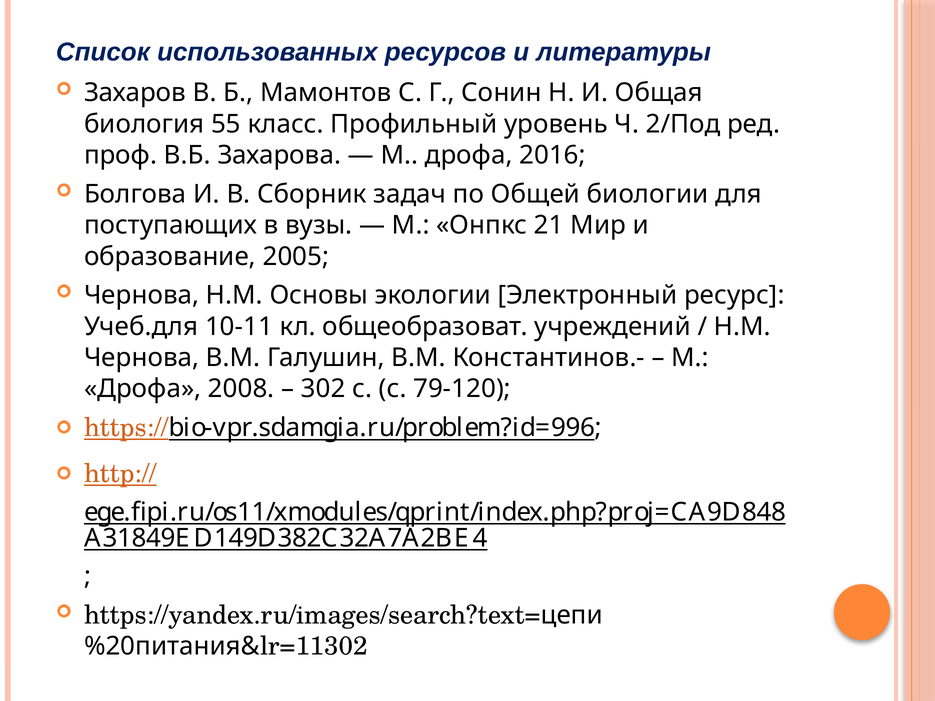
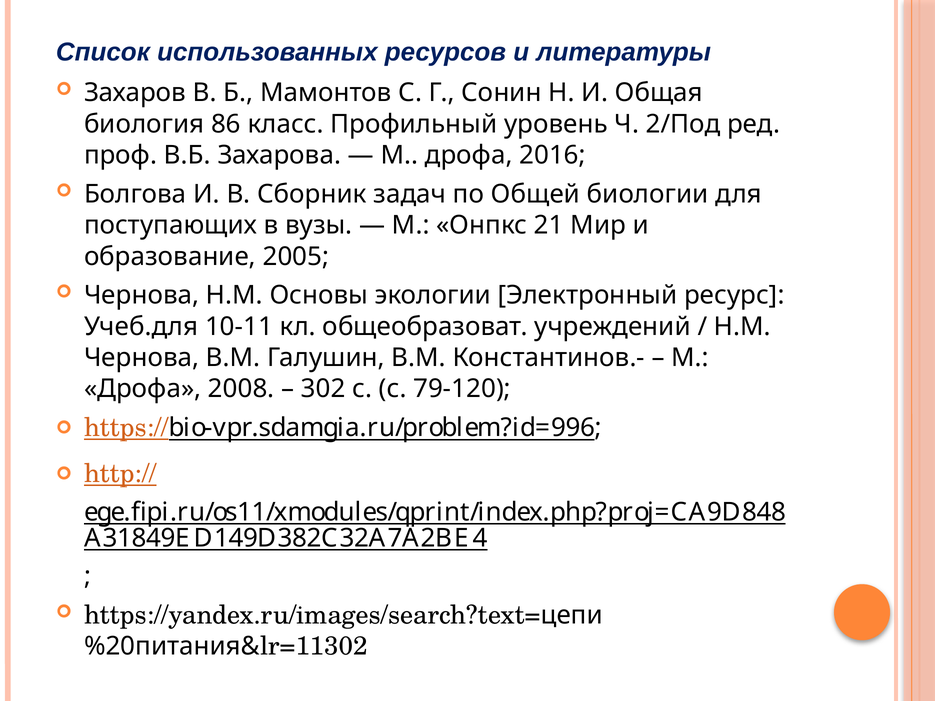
55: 55 -> 86 (226, 124)
